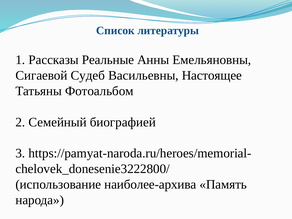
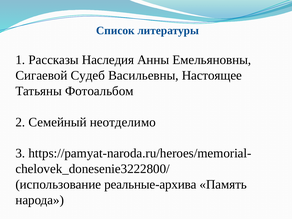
Реальные: Реальные -> Наследия (108, 60)
биографией: биографией -> неотделимо (123, 122)
наиболее-архива: наиболее-архива -> реальные-архива (150, 184)
